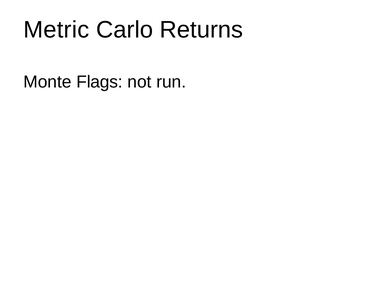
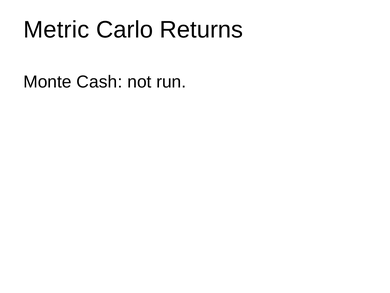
Flags: Flags -> Cash (99, 82)
